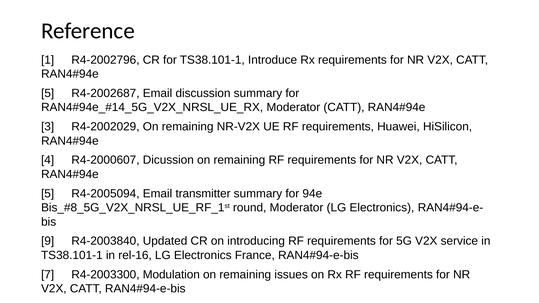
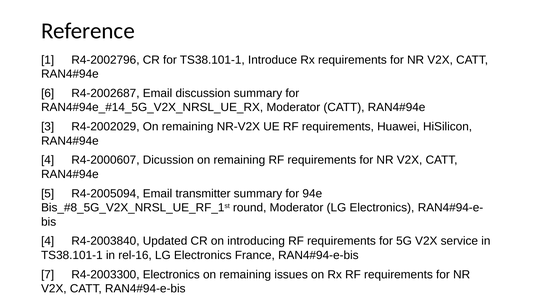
5: 5 -> 6 (48, 93)
9: 9 -> 4 (48, 241)
R4-2003300 Modulation: Modulation -> Electronics (171, 275)
